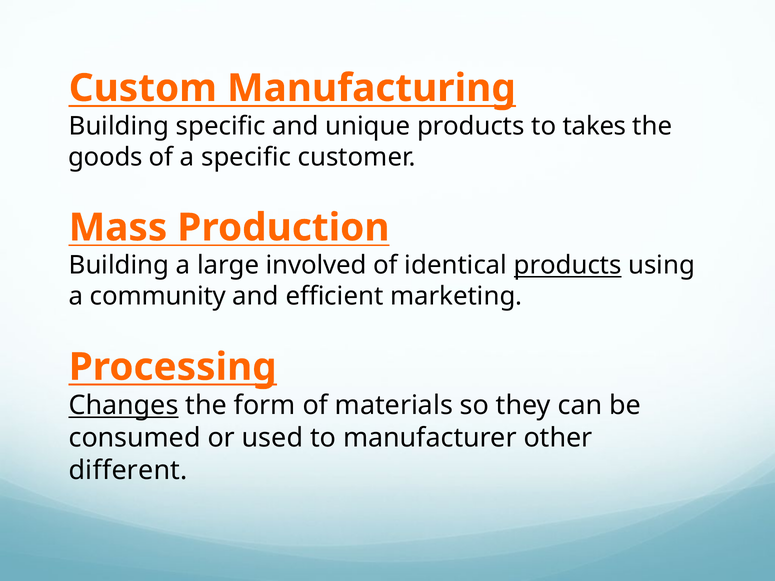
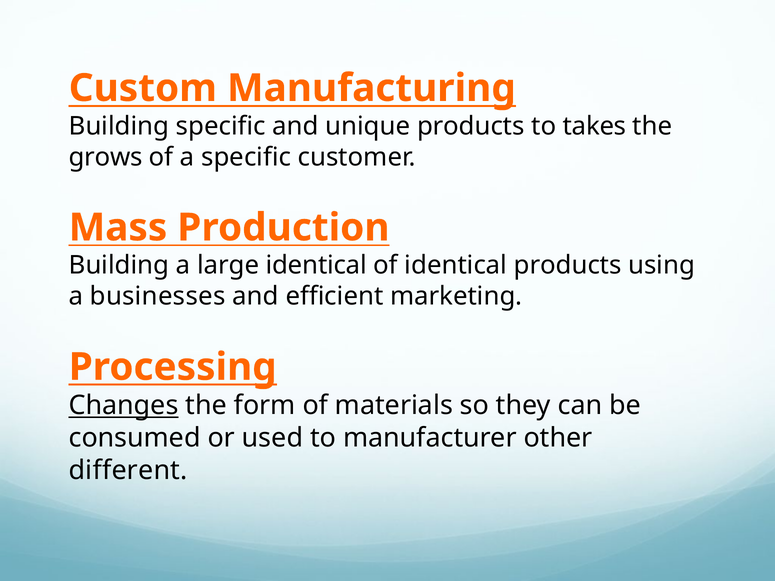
goods: goods -> grows (106, 157)
large involved: involved -> identical (316, 266)
products underline: present -> none (568, 266)
community: community -> businesses (158, 297)
